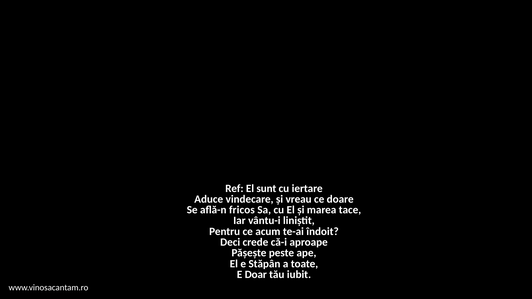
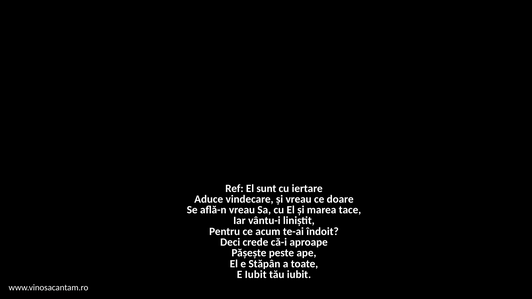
află-n fricos: fricos -> vreau (242, 210)
E Doar: Doar -> Iubit (256, 275)
